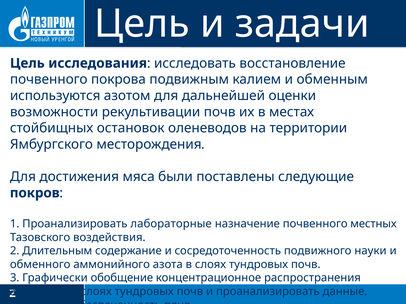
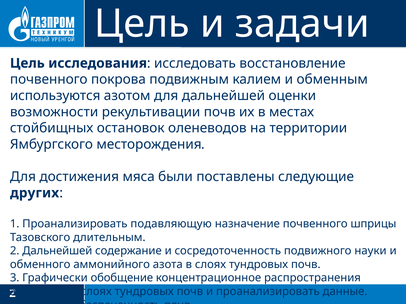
покров: покров -> других (35, 193)
лабораторные: лабораторные -> подавляющую (171, 224)
местных: местных -> шприцы (373, 224)
воздействия: воздействия -> длительным (109, 238)
2 Длительным: Длительным -> Дальнейшей (57, 251)
